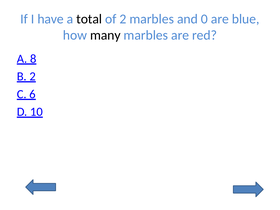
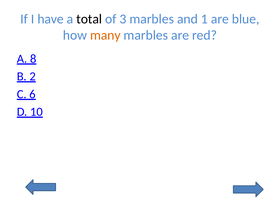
of 2: 2 -> 3 (123, 19)
0: 0 -> 1 (204, 19)
many colour: black -> orange (105, 35)
